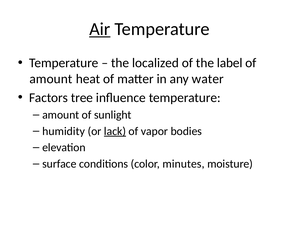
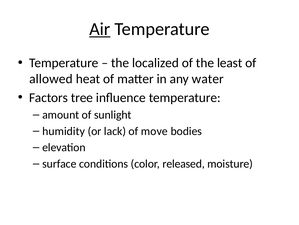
label: label -> least (230, 63)
amount: amount -> allowed (51, 79)
lack underline: present -> none (115, 131)
vapor: vapor -> move (154, 131)
minutes: minutes -> released (184, 163)
